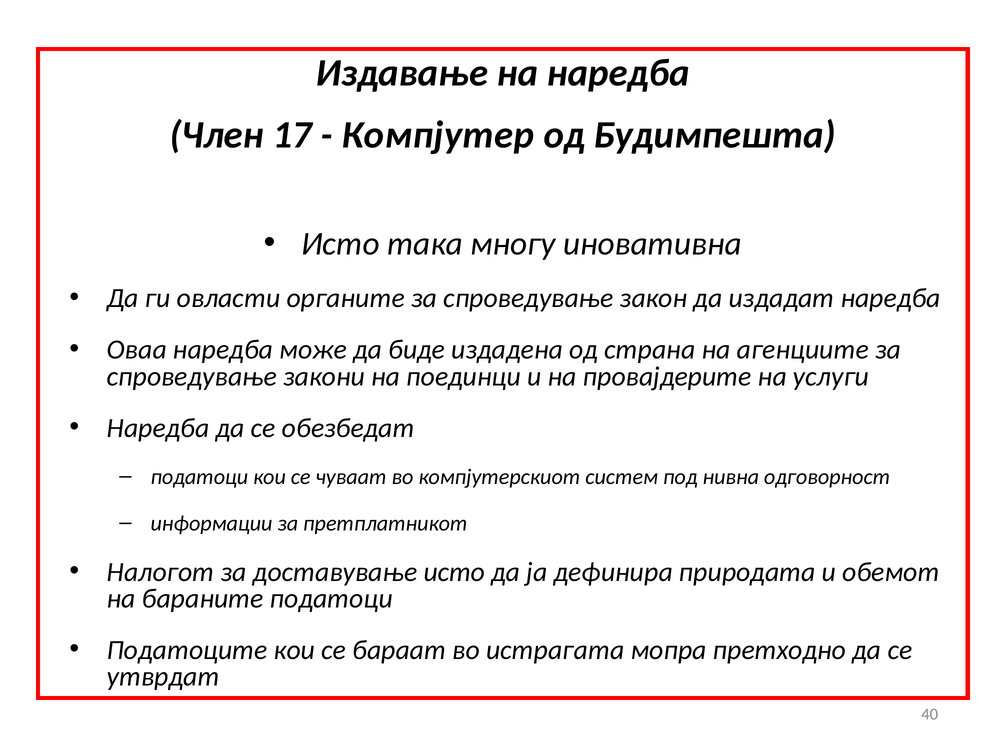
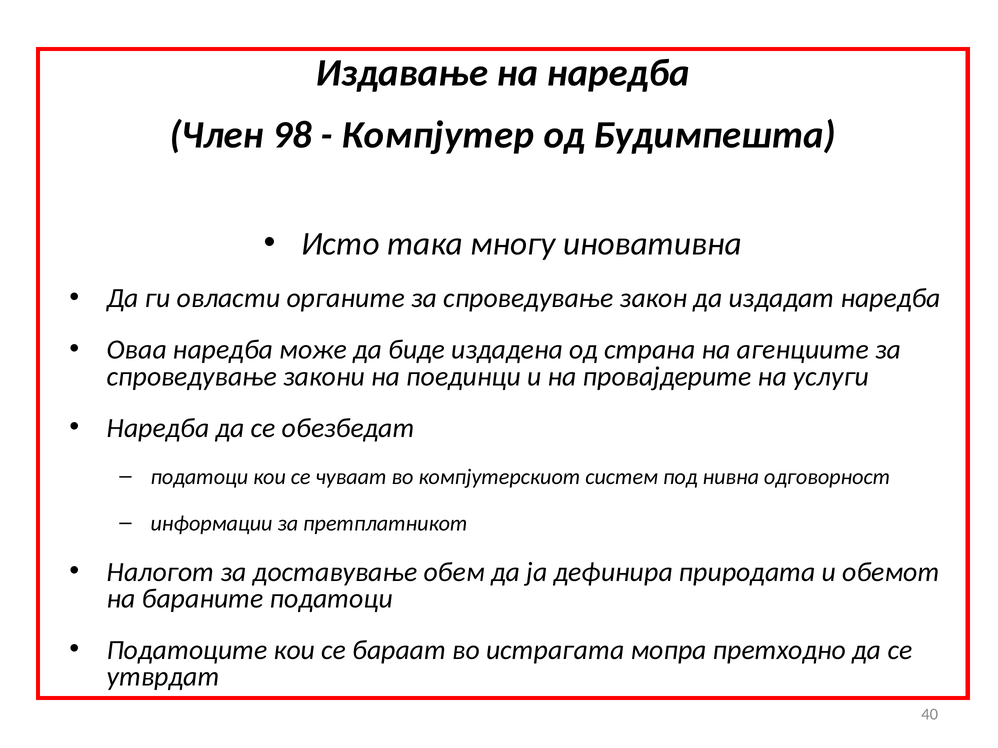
17: 17 -> 98 (292, 135)
доставување исто: исто -> обем (454, 572)
